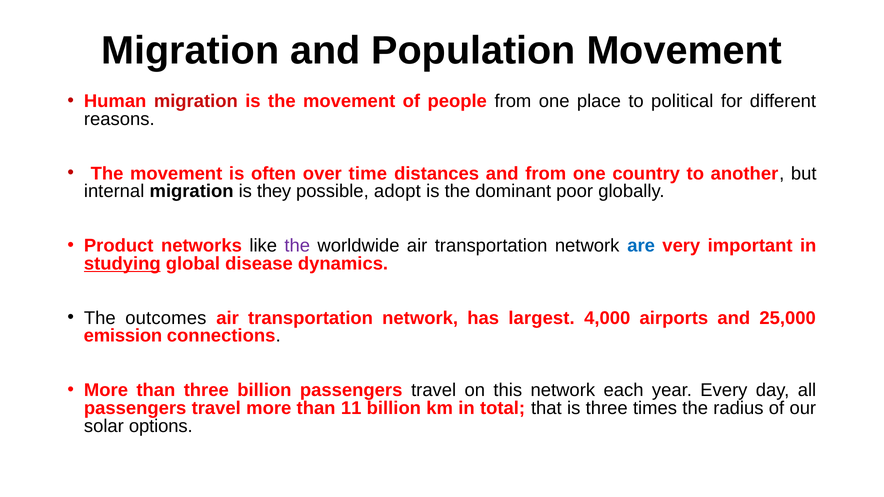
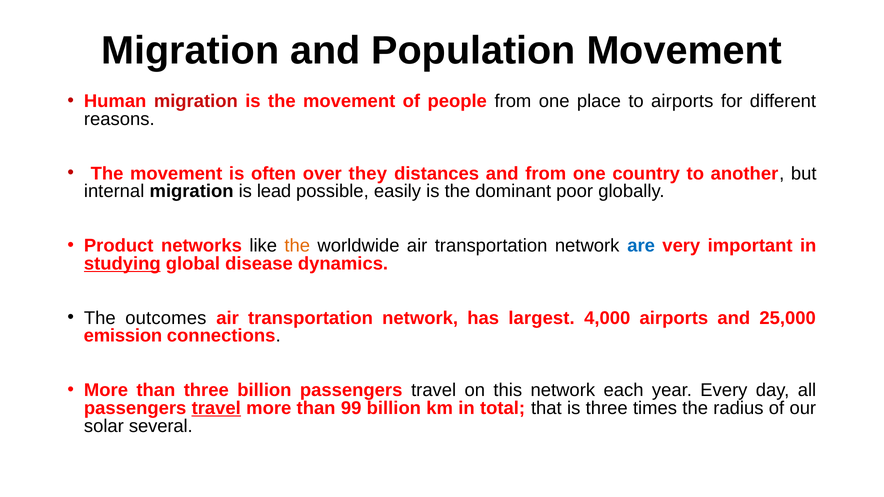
to political: political -> airports (682, 101)
time: time -> they (368, 174)
they: they -> lead (274, 191)
adopt: adopt -> easily (397, 191)
the colour: purple -> orange (297, 246)
travel underline: none -> present (216, 408)
11: 11 -> 99 (351, 408)
options: options -> several (161, 426)
